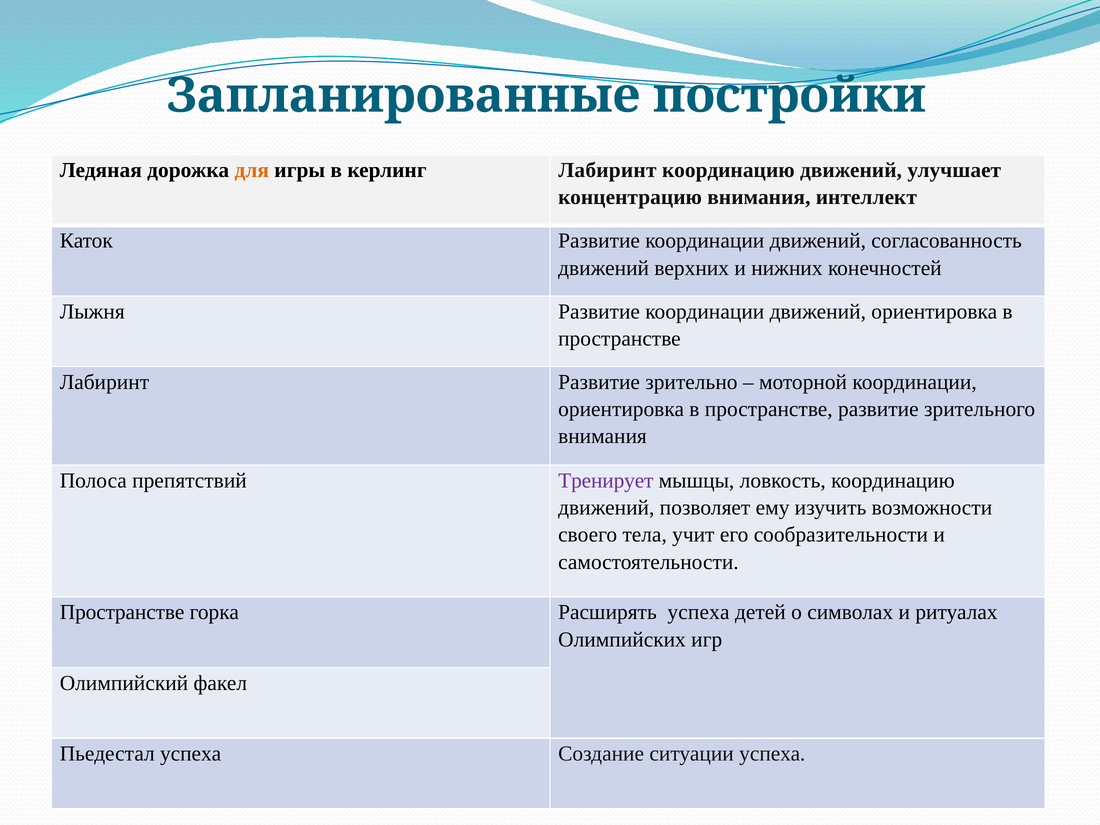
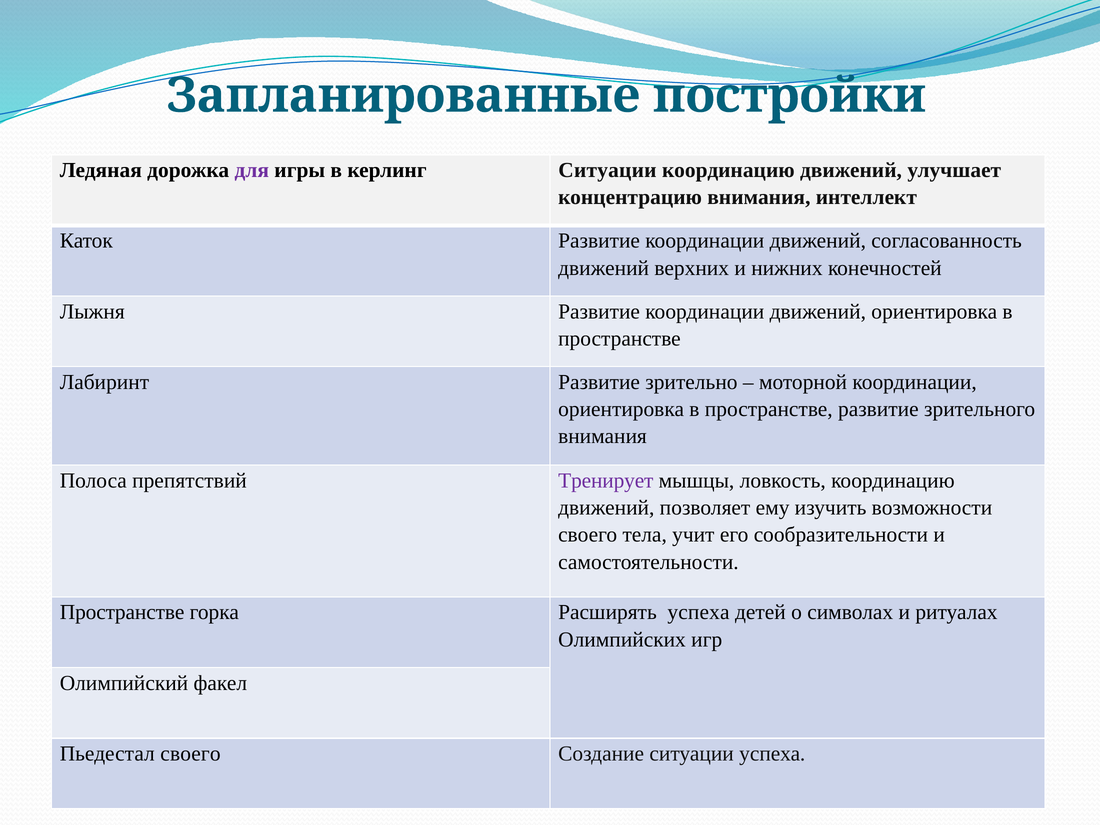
для colour: orange -> purple (252, 170)
керлинг Лабиринт: Лабиринт -> Ситуации (607, 170)
Пьедестал успеха: успеха -> своего (190, 754)
